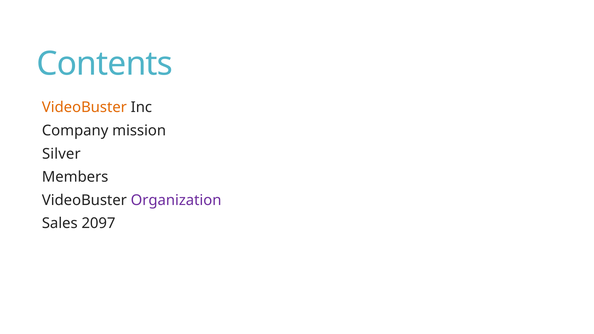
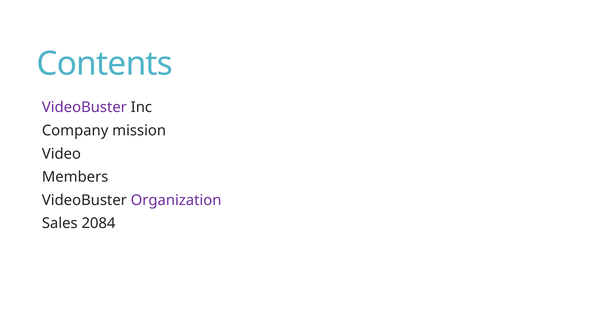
VideoBuster colour: orange -> purple (84, 107)
Silver: Silver -> Video (61, 154)
2097: 2097 -> 2084 (98, 223)
